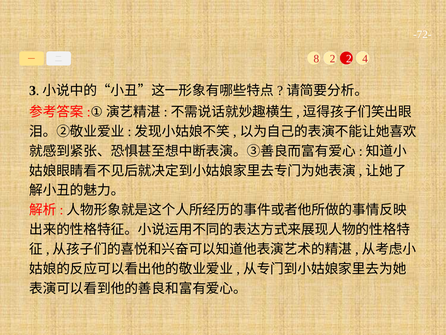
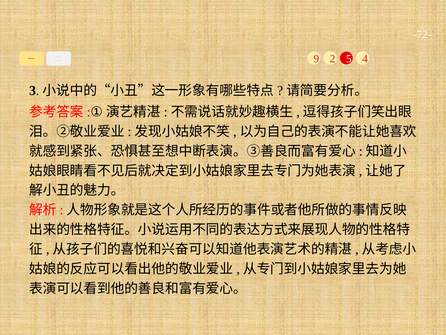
8: 8 -> 9 (316, 59)
2 2: 2 -> 5 (349, 59)
